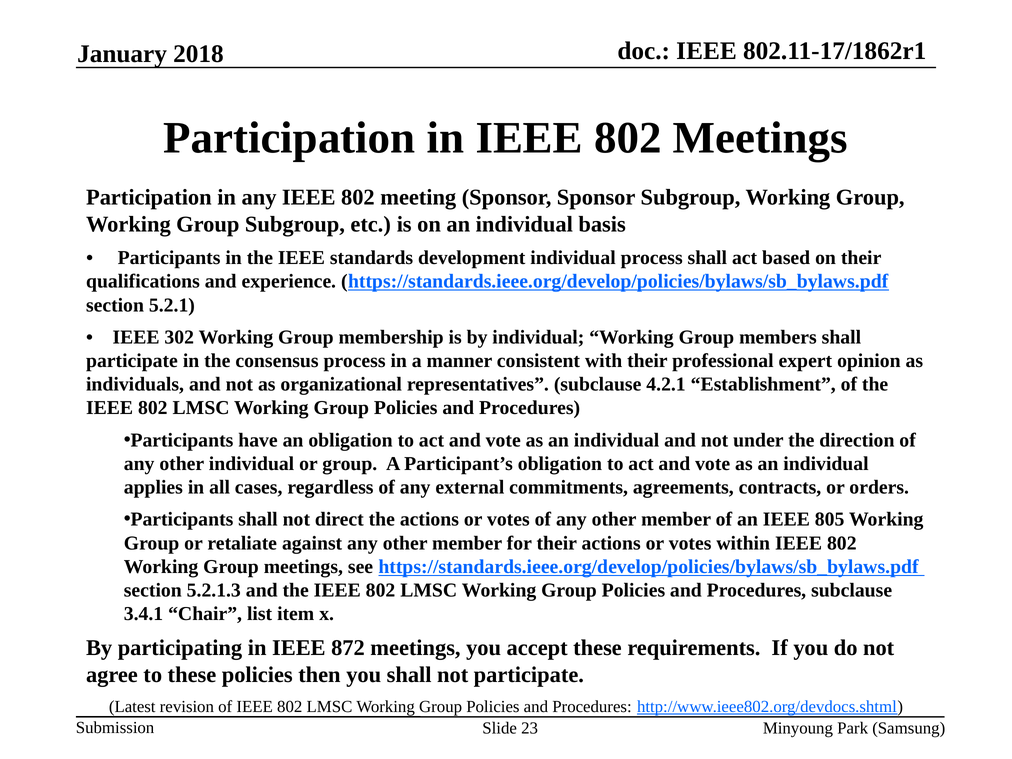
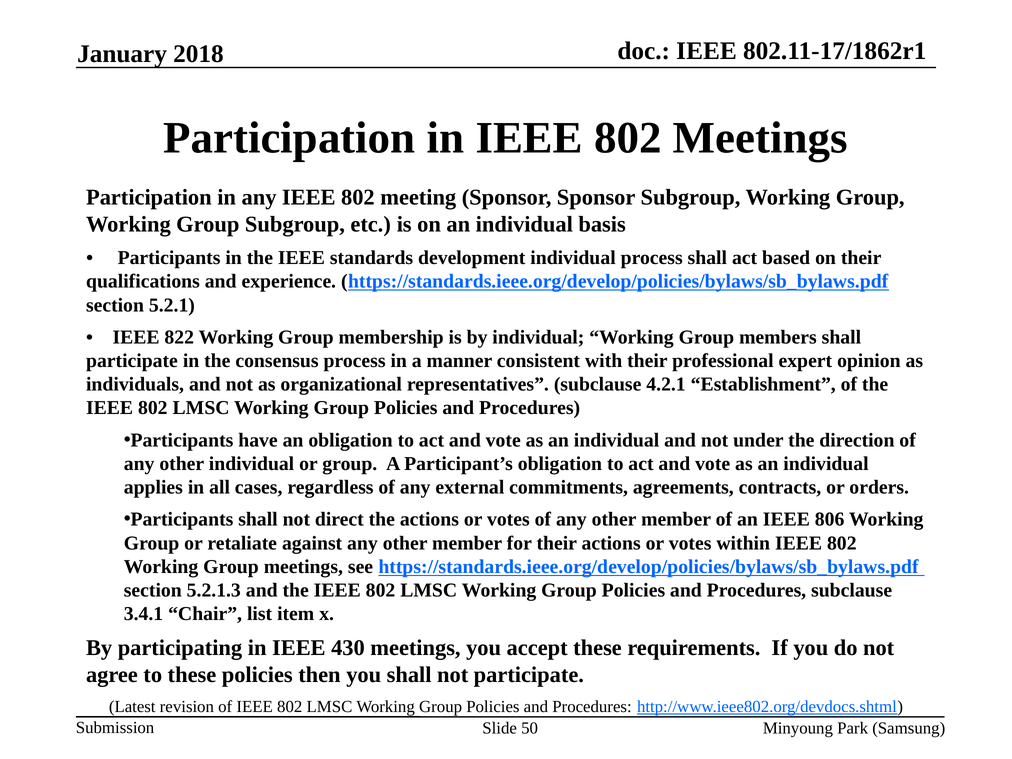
302: 302 -> 822 (179, 337)
805: 805 -> 806 (830, 519)
872: 872 -> 430 (348, 648)
23: 23 -> 50 (530, 728)
